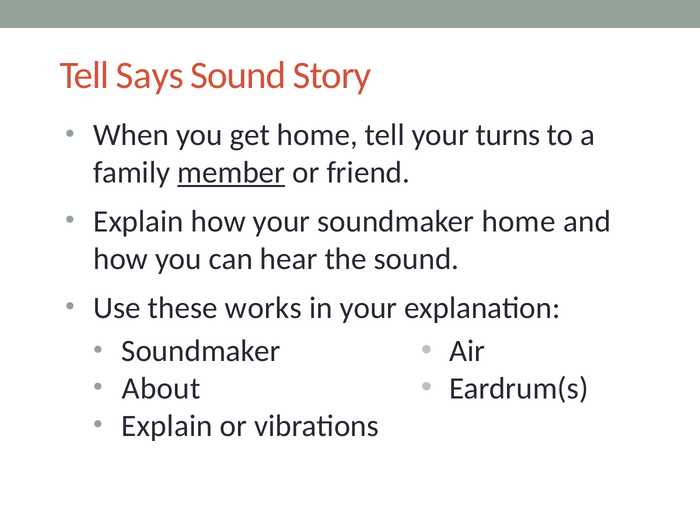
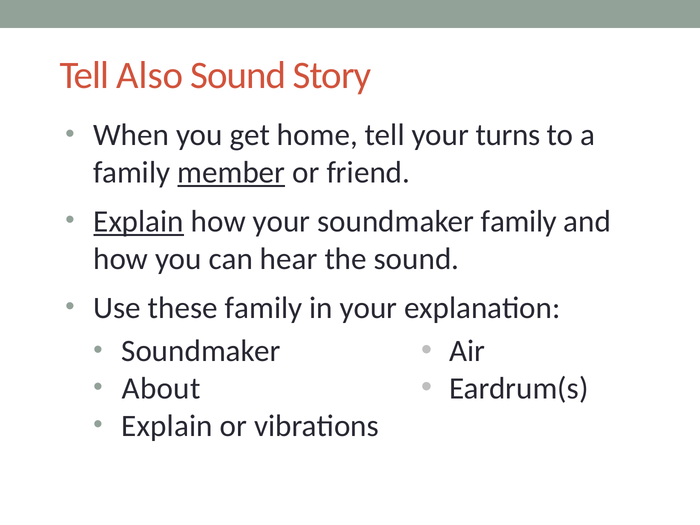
Says: Says -> Also (150, 76)
Explain underline: none -> present (139, 222)
soundmaker home: home -> family (519, 222)
these works: works -> family (264, 308)
